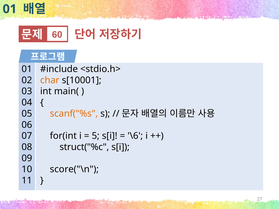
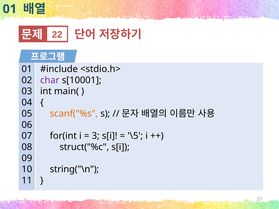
60: 60 -> 22 (57, 35)
char colour: orange -> purple (50, 80)
5: 5 -> 3 (96, 136)
\6: \6 -> \5 (135, 136)
score("\n: score("\n -> string("\n (74, 170)
